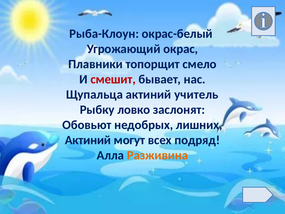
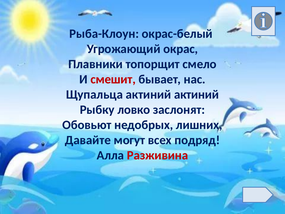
актиний учитель: учитель -> актиний (196, 94)
Актиний: Актиний -> Давайте (88, 140)
Разживина colour: orange -> red (157, 155)
